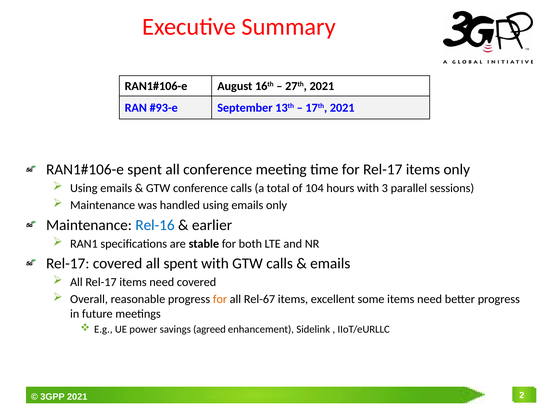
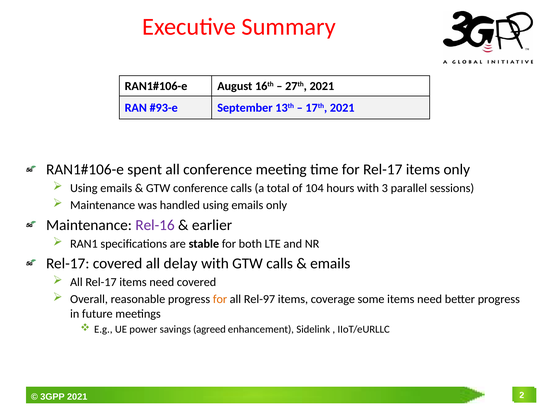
Rel-16 colour: blue -> purple (155, 225)
all spent: spent -> delay (181, 264)
Rel-67: Rel-67 -> Rel-97 (260, 300)
excellent: excellent -> coverage (333, 300)
